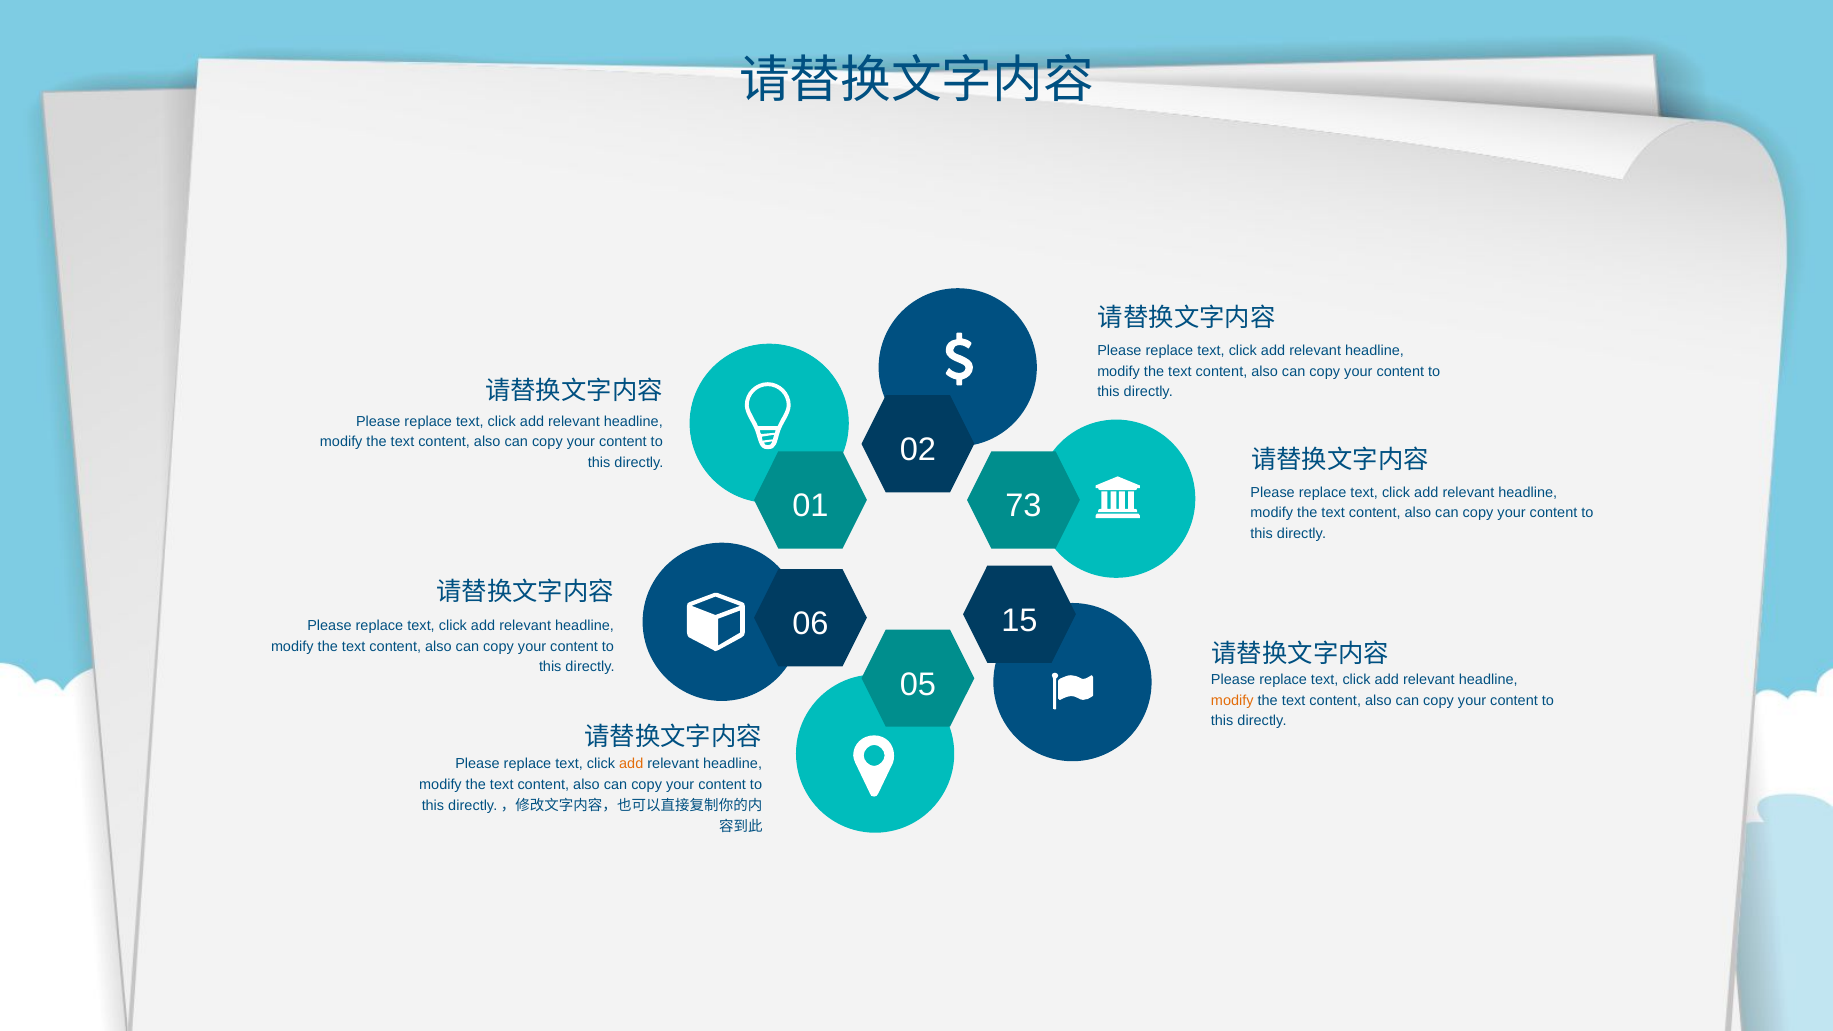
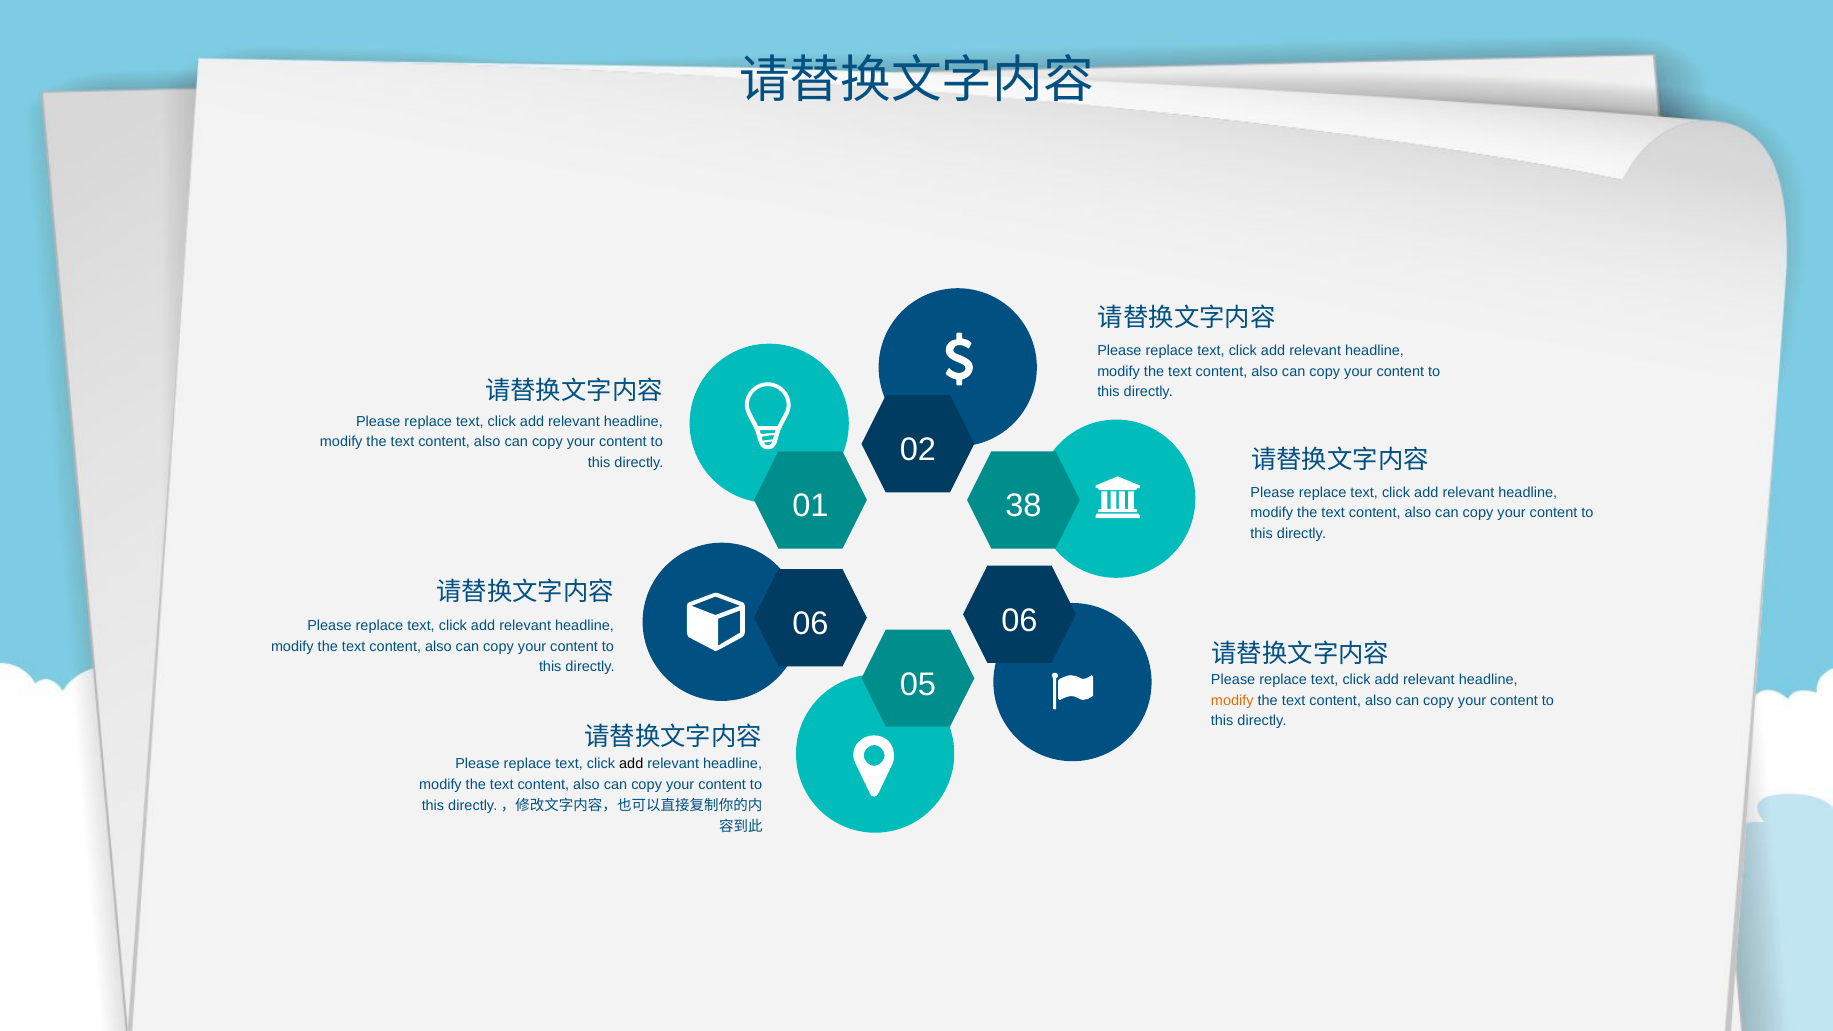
73: 73 -> 38 (1023, 506)
06 15: 15 -> 06 (1019, 620)
add colour: orange -> black (631, 764)
